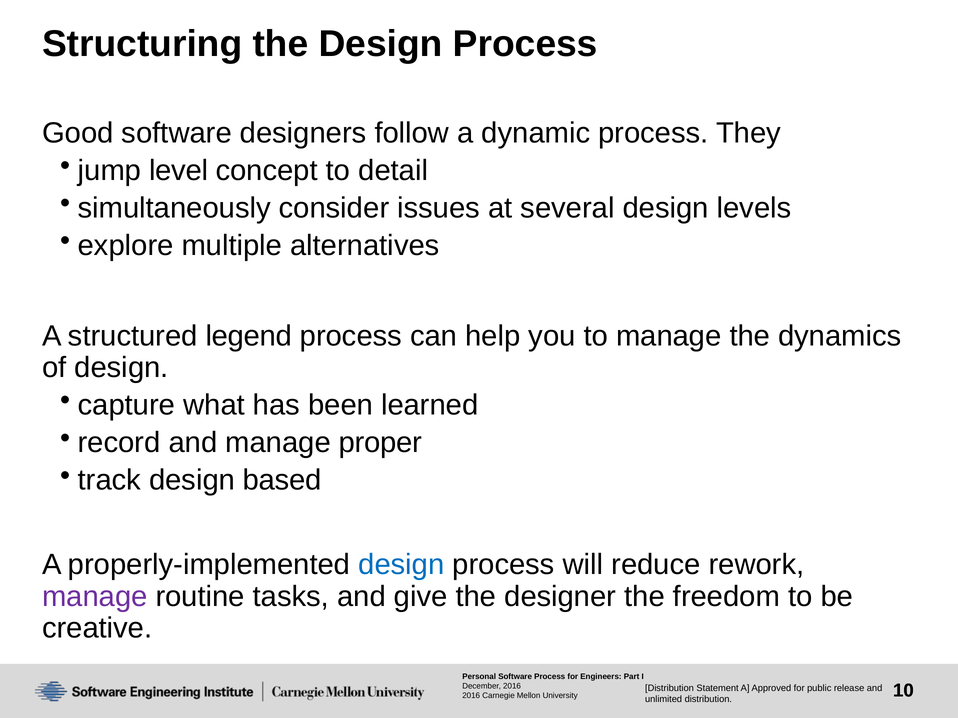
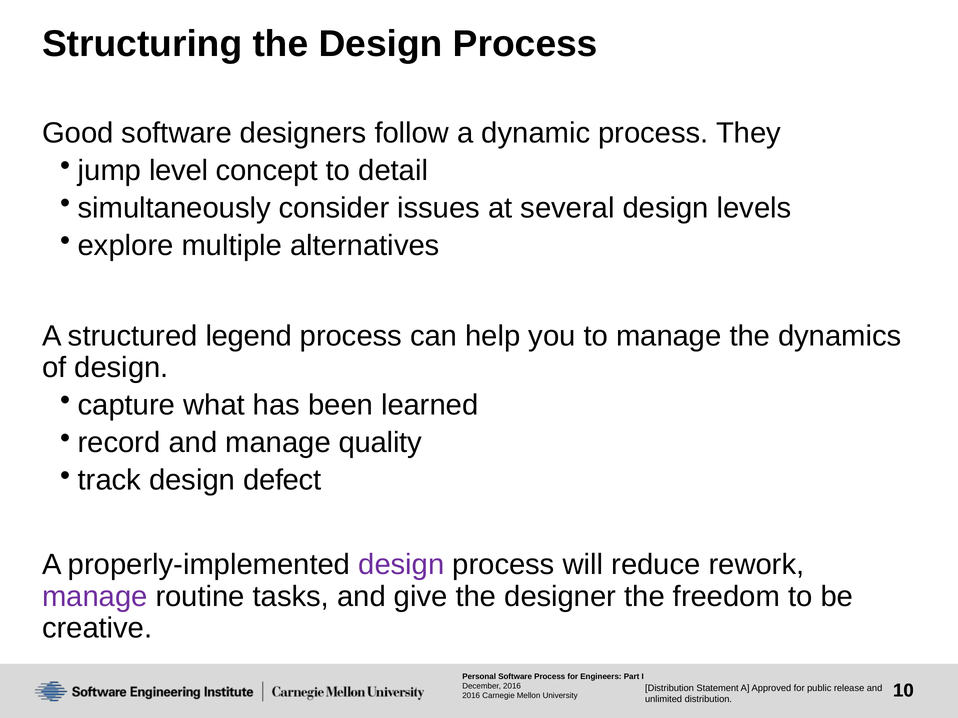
proper: proper -> quality (380, 443)
based: based -> defect (282, 481)
design colour: blue -> purple (401, 565)
